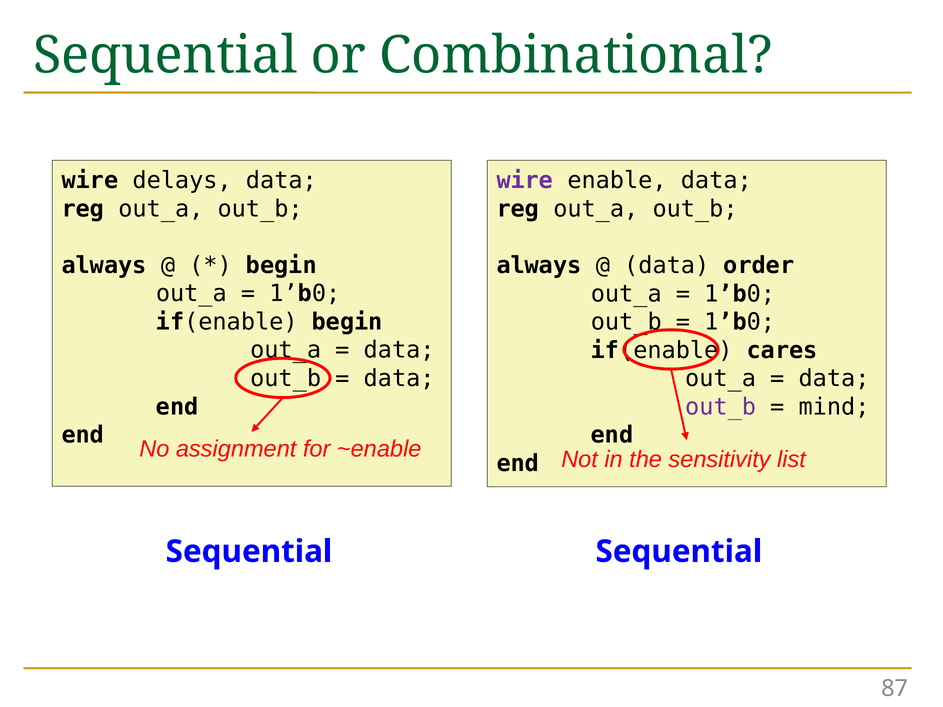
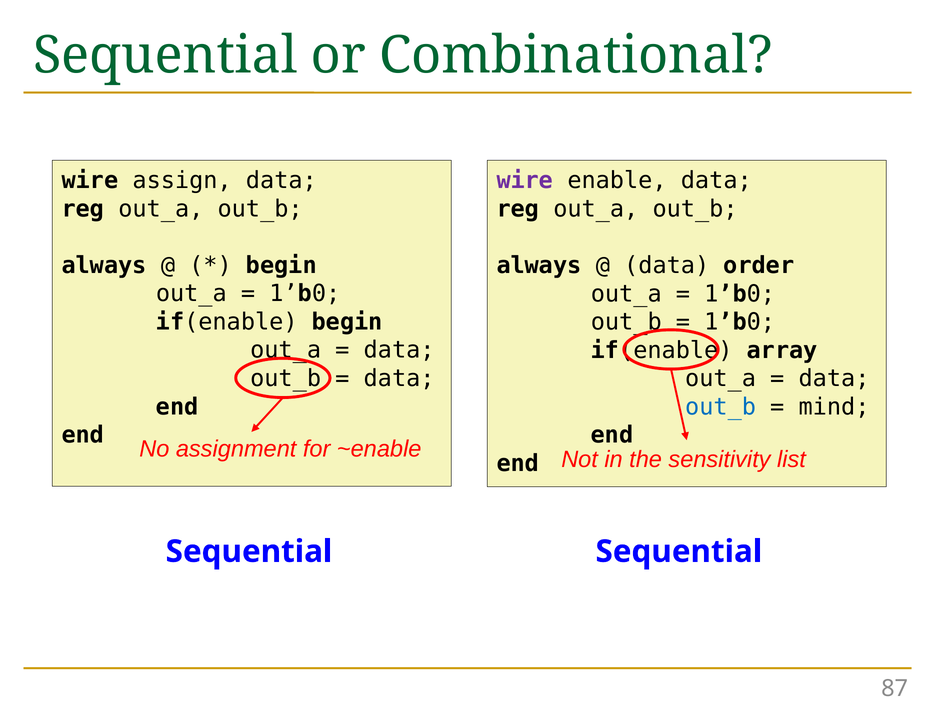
delays: delays -> assign (182, 181)
cares: cares -> array (782, 350)
out_b colour: purple -> blue (721, 407)
